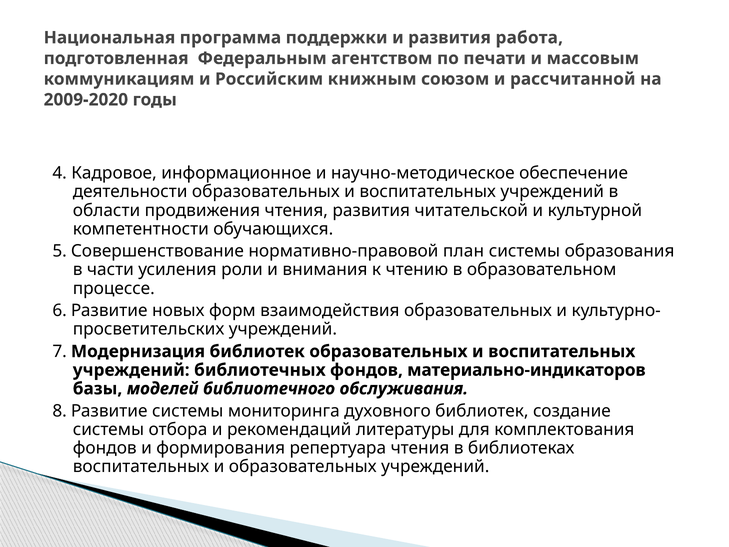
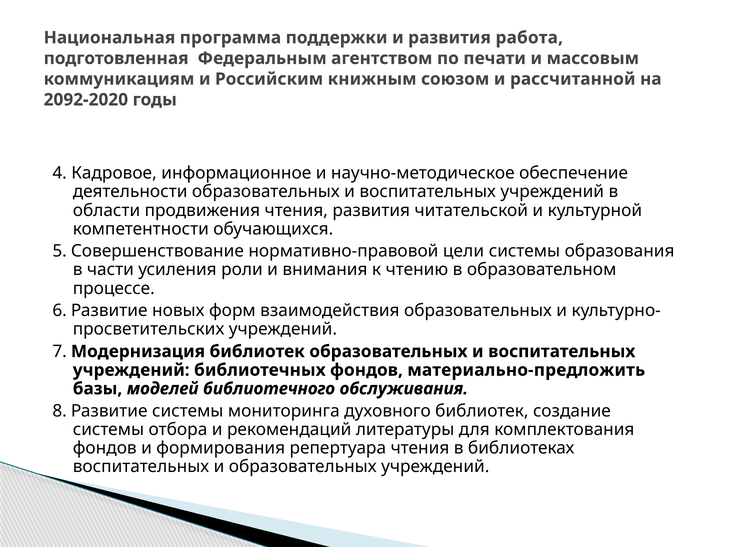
2009-2020: 2009-2020 -> 2092-2020 (86, 100)
план: план -> цели (464, 251)
материально-индикаторов: материально-индикаторов -> материально-предложить (526, 370)
